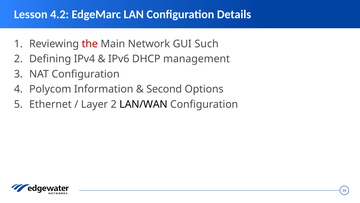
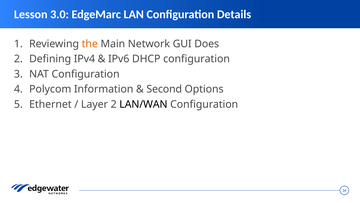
4.2: 4.2 -> 3.0 (60, 14)
the colour: red -> orange (90, 44)
Such: Such -> Does (207, 44)
DHCP management: management -> configuration (197, 59)
